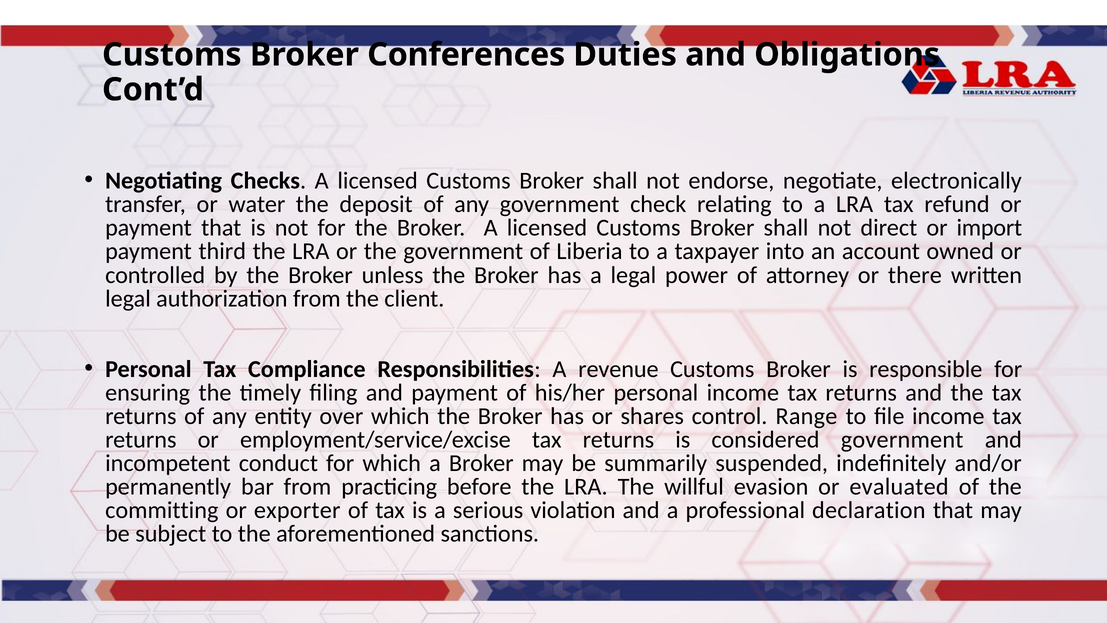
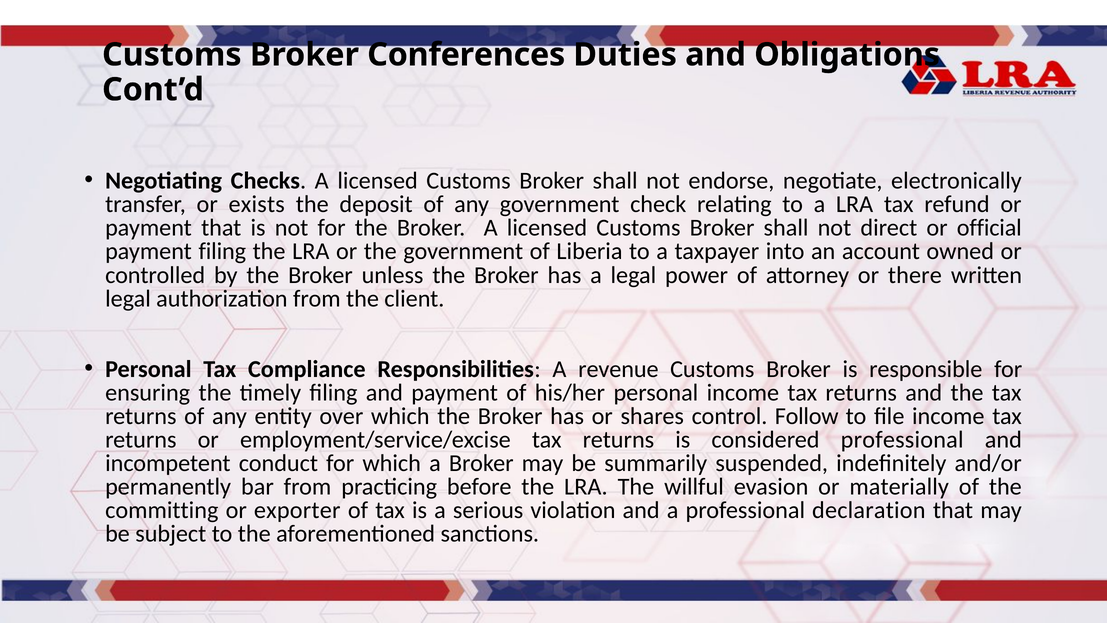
water: water -> exists (257, 204)
import: import -> official (989, 228)
payment third: third -> filing (222, 251)
Range: Range -> Follow (807, 416)
considered government: government -> professional (902, 439)
evaluated: evaluated -> materially (899, 486)
